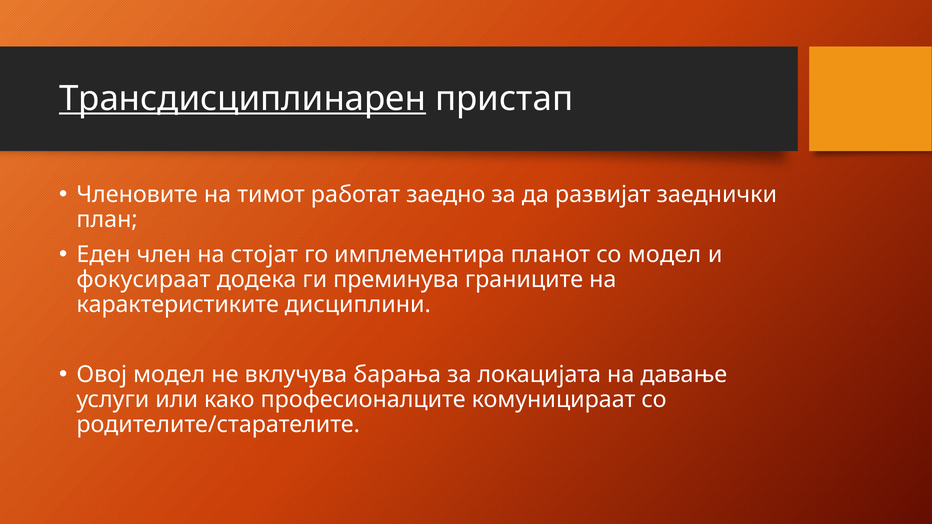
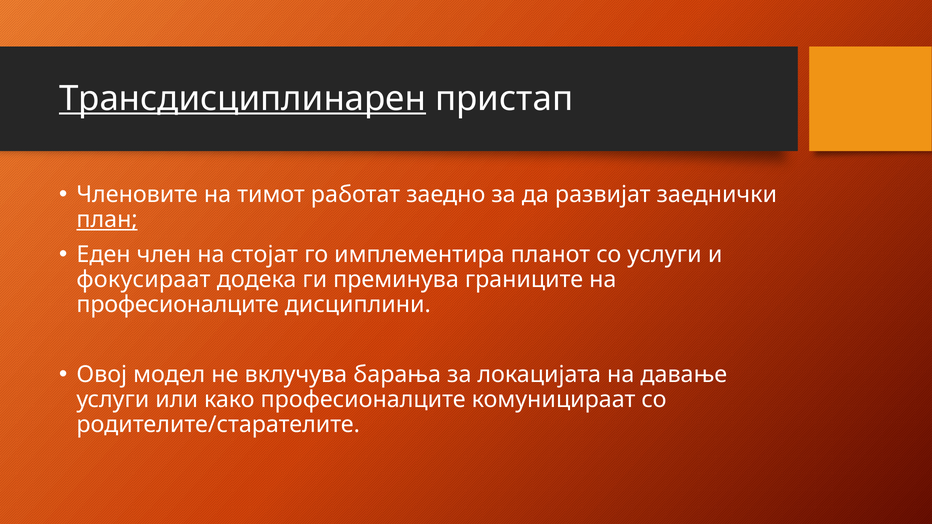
план underline: none -> present (107, 220)
со модел: модел -> услуги (665, 255)
карактеристиките: карактеристиките -> професионалците (178, 305)
